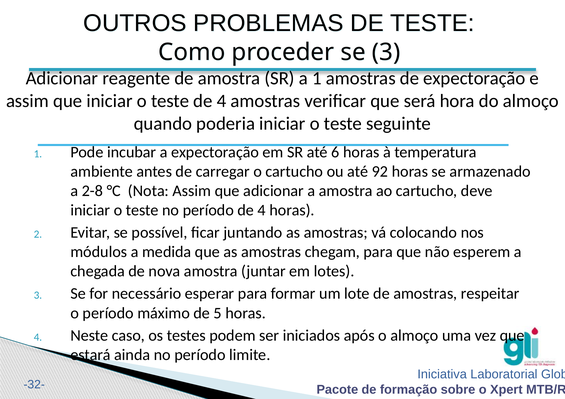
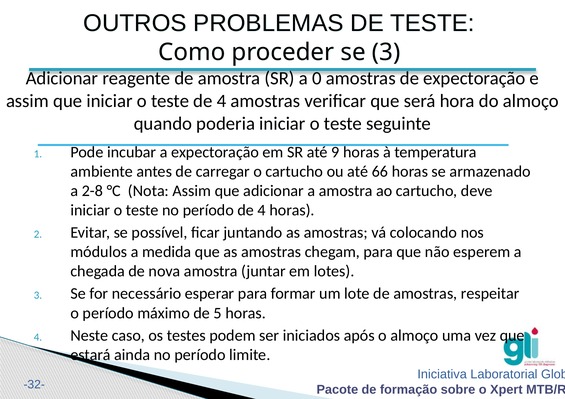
a 1: 1 -> 0 (317, 78)
6: 6 -> 9 (335, 152)
92: 92 -> 66 (380, 171)
